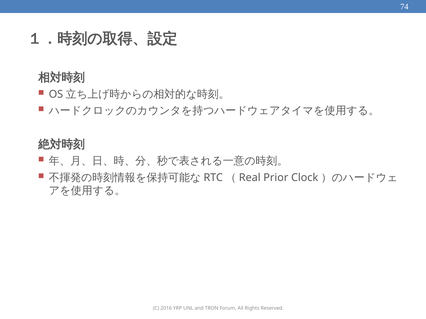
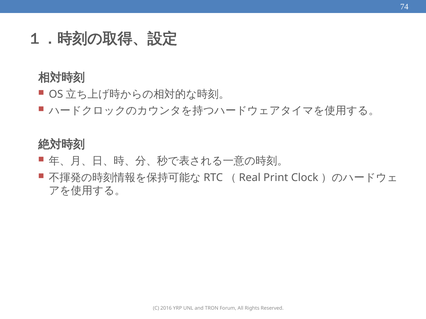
Prior: Prior -> Print (276, 178)
